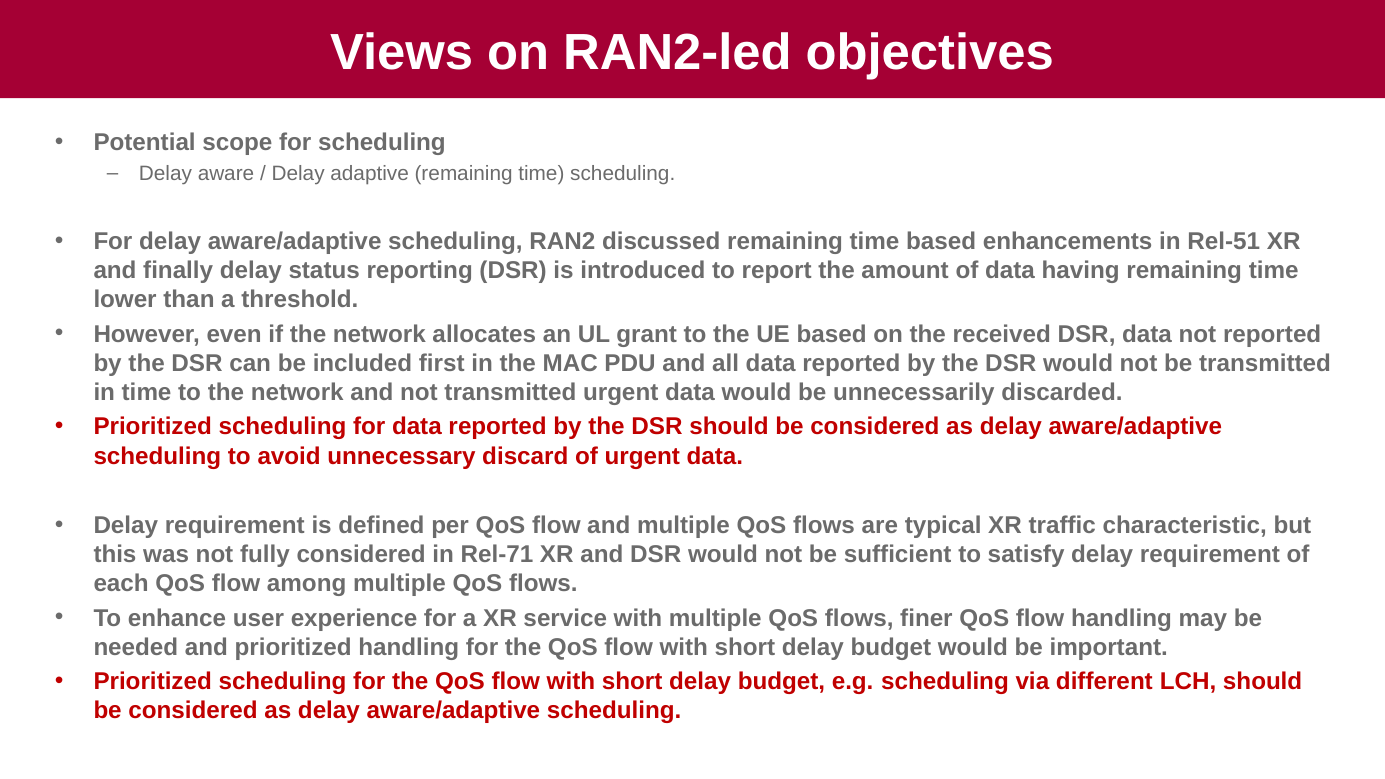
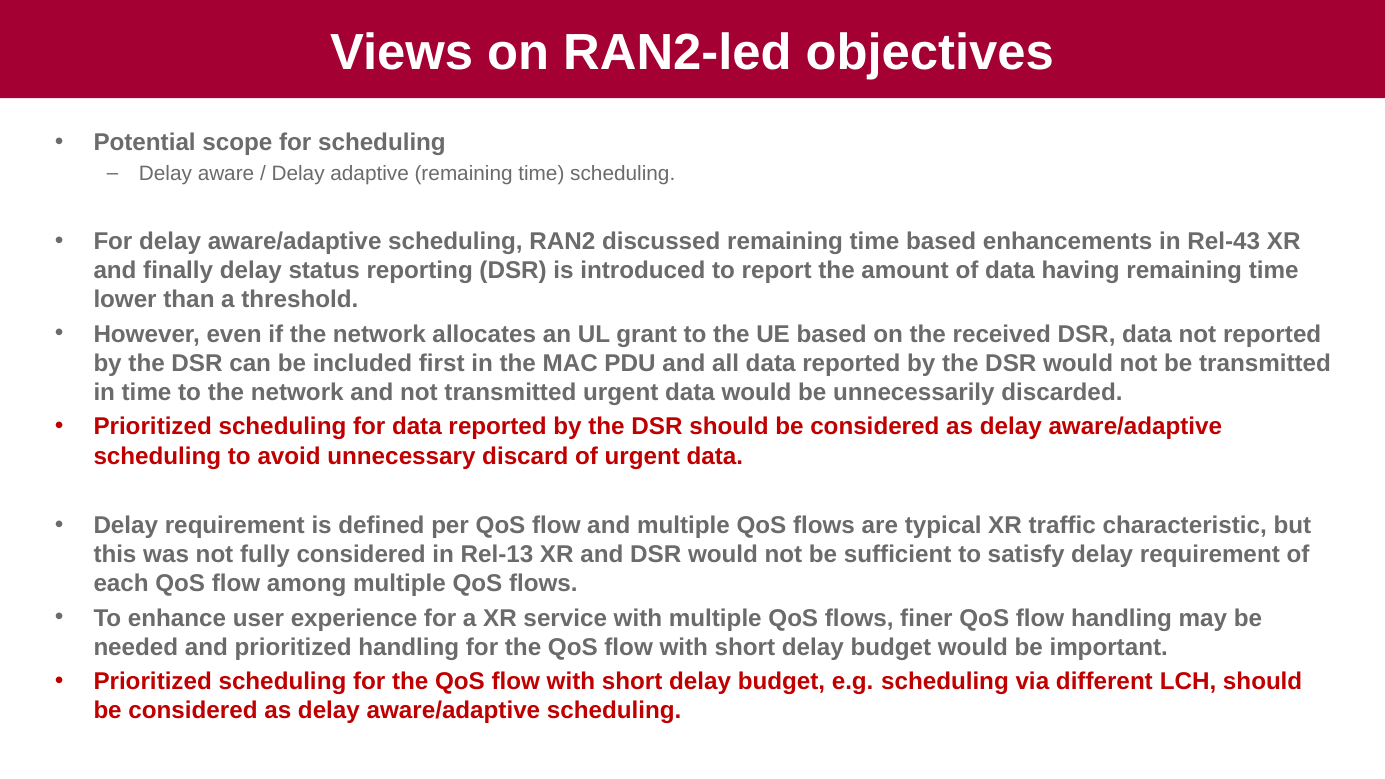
Rel-51: Rel-51 -> Rel-43 (1224, 241)
Rel-71: Rel-71 -> Rel-13 (497, 554)
